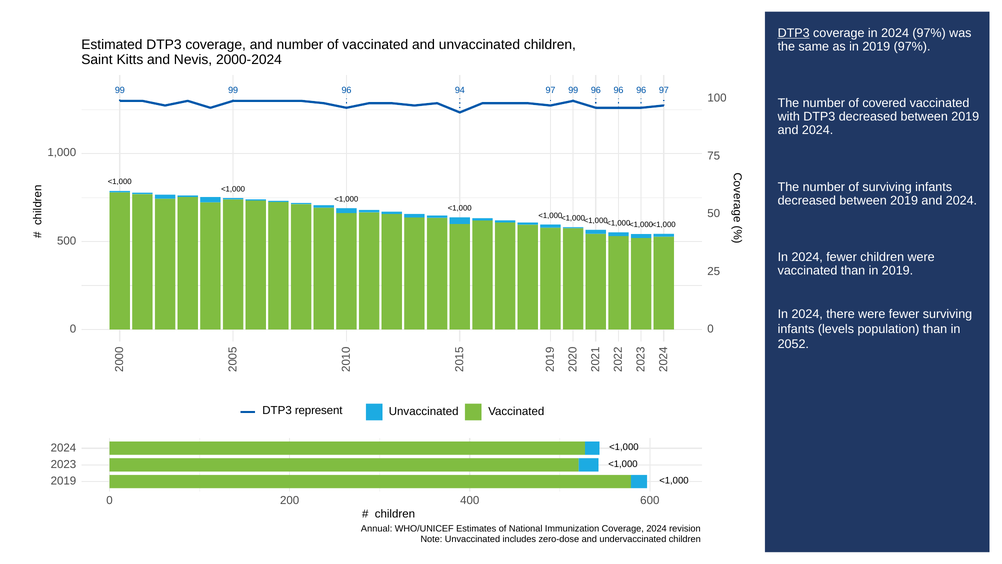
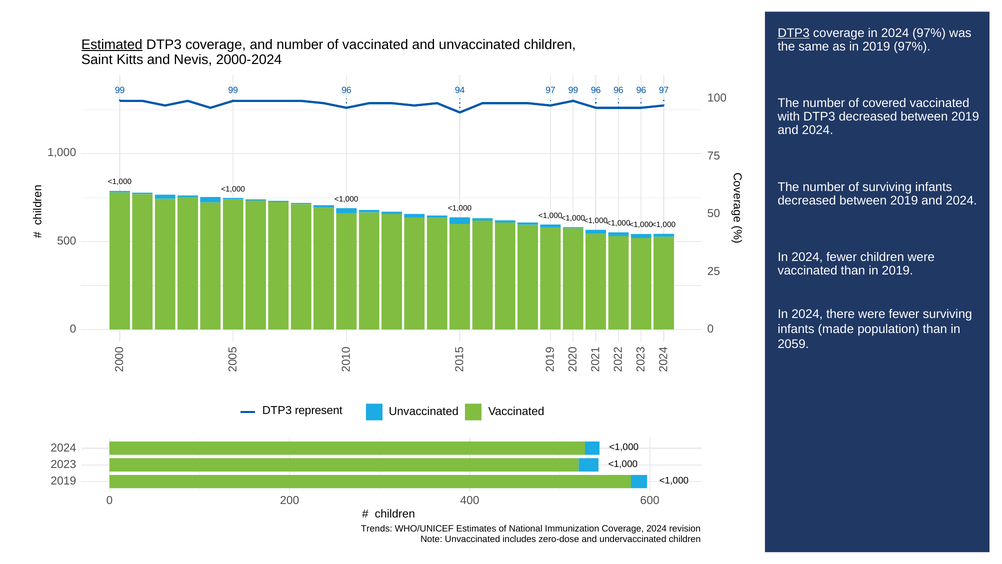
Estimated underline: none -> present (112, 44)
levels: levels -> made (836, 329)
2052: 2052 -> 2059 (793, 344)
Annual: Annual -> Trends (377, 528)
